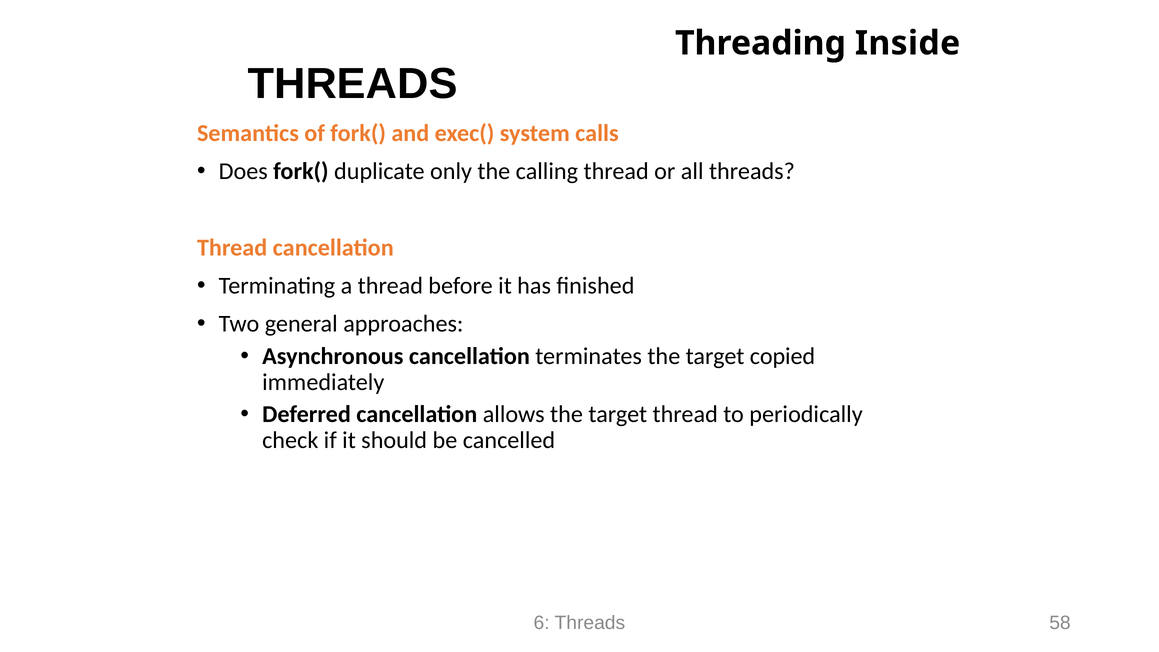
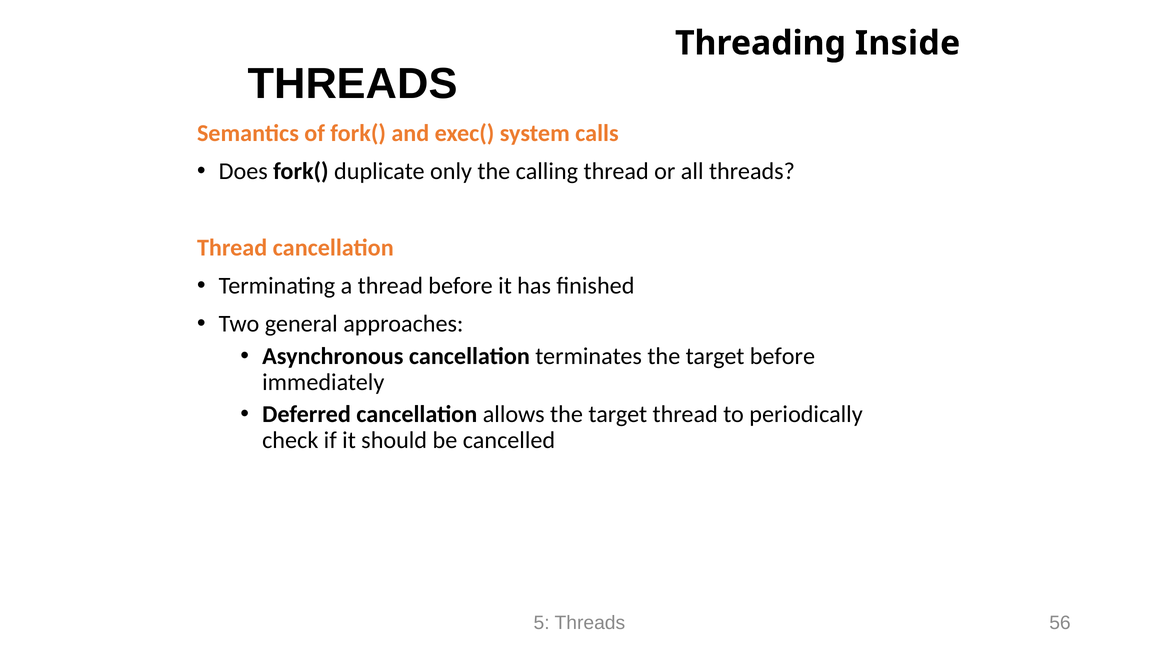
target copied: copied -> before (782, 356)
6: 6 -> 5 (542, 623)
58: 58 -> 56 (1060, 623)
